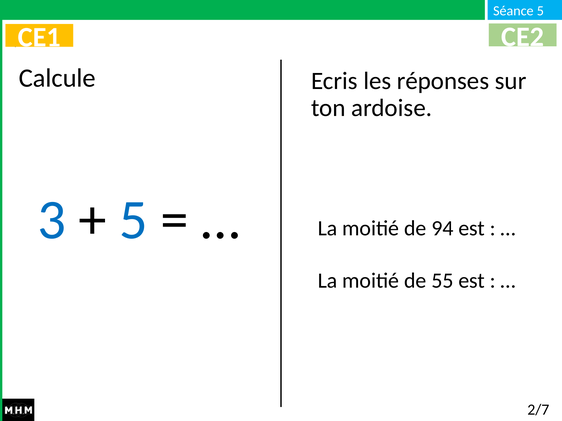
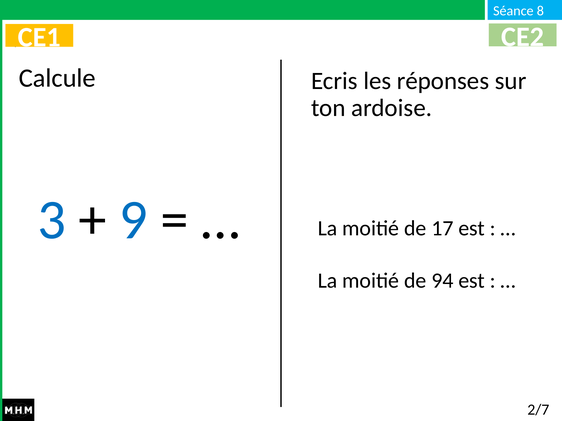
5: 5 -> 8 (540, 11)
5: 5 -> 9 (134, 220)
94: 94 -> 17 (442, 229)
55: 55 -> 94 (442, 281)
